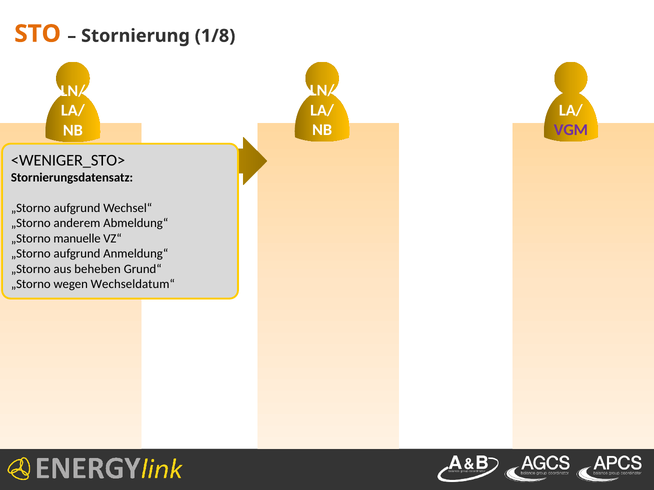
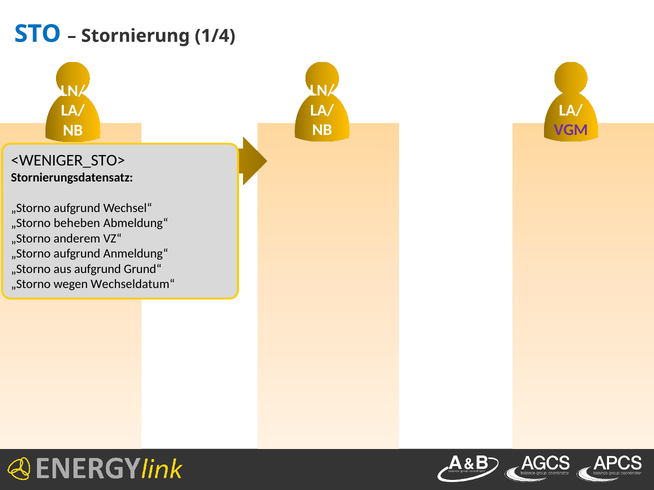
STO colour: orange -> blue (38, 34)
1/8: 1/8 -> 1/4 (215, 36)
anderem: anderem -> beheben (77, 223)
manuelle: manuelle -> anderem (77, 239)
aus beheben: beheben -> aufgrund (98, 269)
